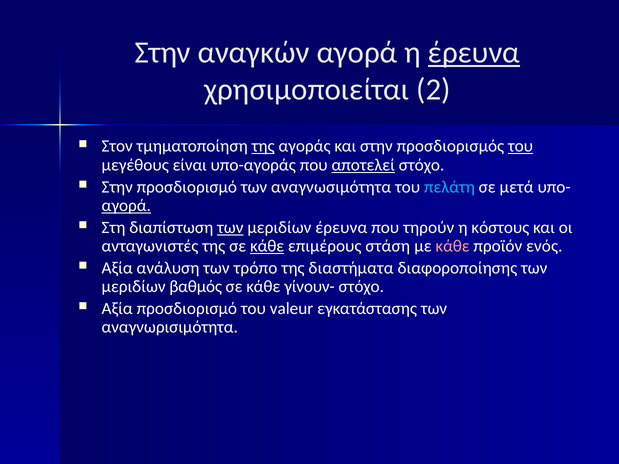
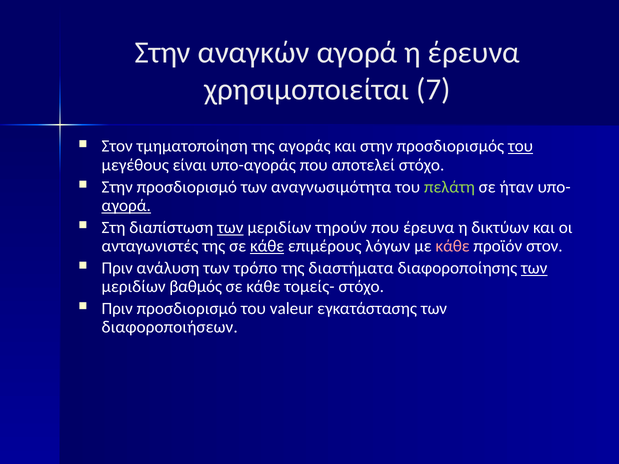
έρευνα underline: present -> none (474, 53)
2: 2 -> 7 (434, 90)
της underline: present -> none (263, 146)
αποτελεί underline: present -> none (363, 165)
πελάτη colour: light blue -> light green (449, 187)
μετά: μετά -> ήταν (517, 187)
μεριδίων έρευνα: έρευνα -> τηρούν (341, 228)
που τηρούν: τηρούν -> έρευνα (429, 228)
κόστους: κόστους -> δικτύων (500, 228)
στάση: στάση -> λόγων (388, 246)
προϊόν ενός: ενός -> στον (544, 246)
Αξία: Αξία -> Πριν (117, 268)
των underline: none -> present (534, 268)
γίνουν-: γίνουν- -> τομείς- (309, 287)
Αξία: Αξία -> Πριν (117, 309)
αναγνωρισιμότητα: αναγνωρισιμότητα -> διαφοροποιήσεων (170, 327)
